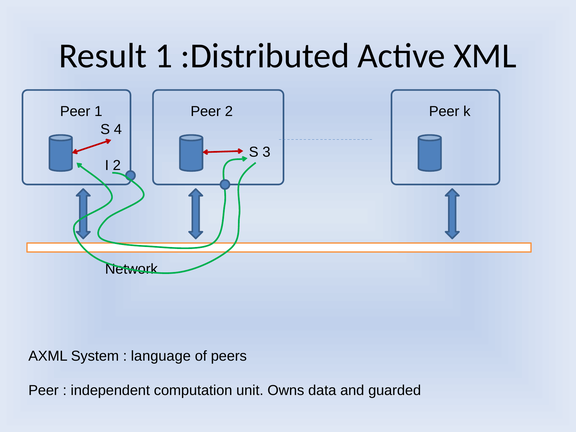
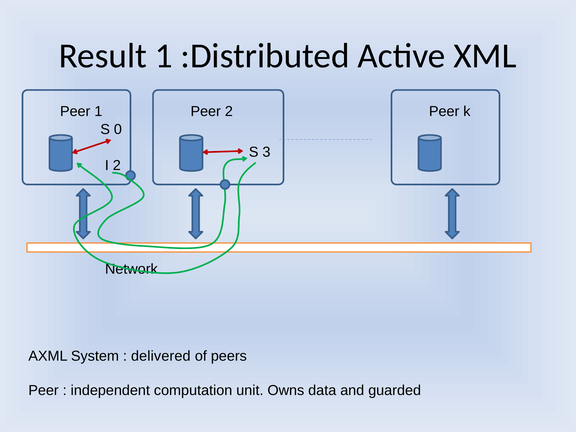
4: 4 -> 0 (118, 129)
language: language -> delivered (161, 356)
